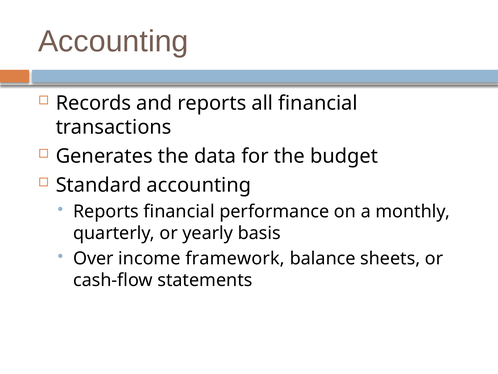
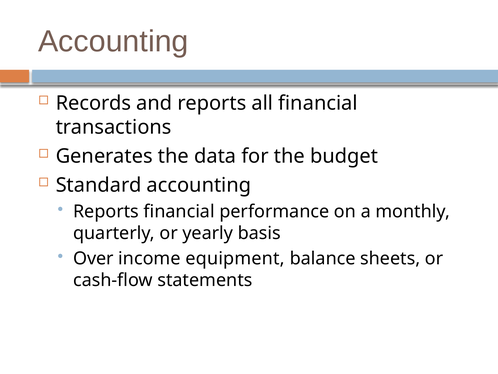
framework: framework -> equipment (235, 258)
